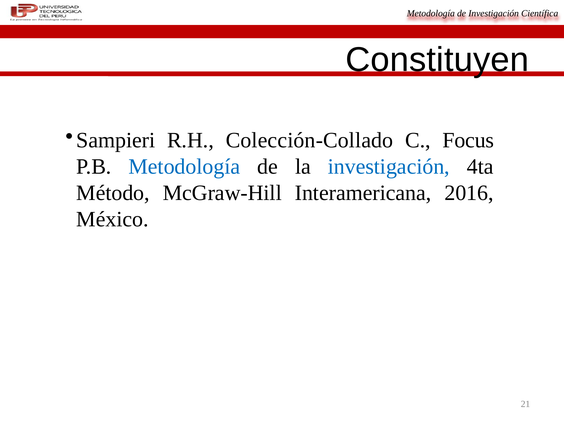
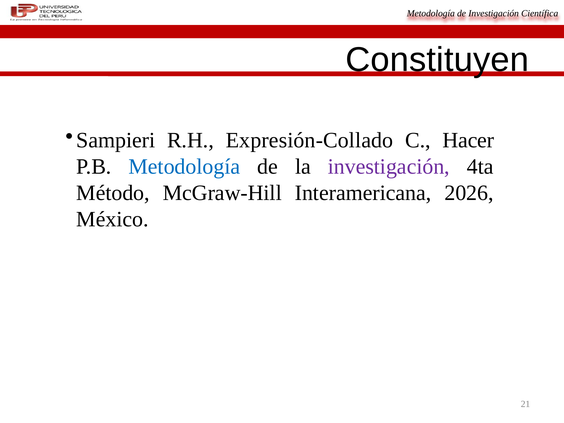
Colección-Collado: Colección-Collado -> Expresión-Collado (310, 140)
Focus: Focus -> Hacer (468, 140)
investigación colour: blue -> purple (389, 166)
2016: 2016 -> 2026 (469, 193)
